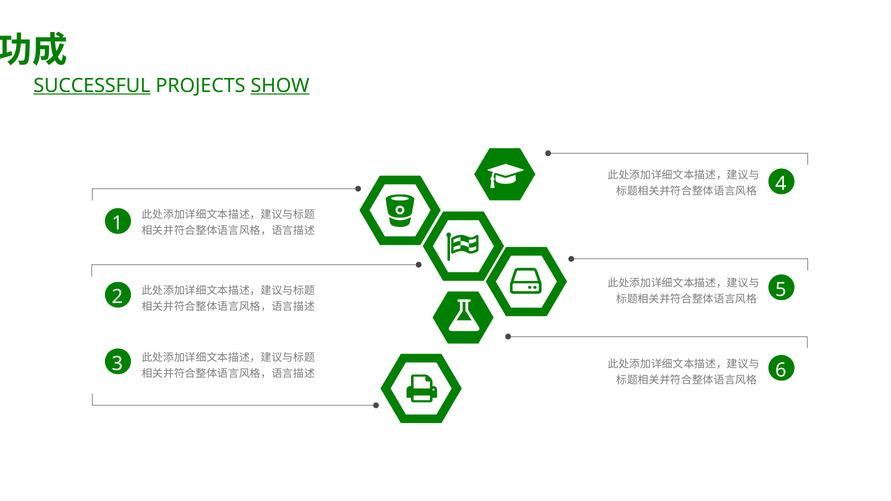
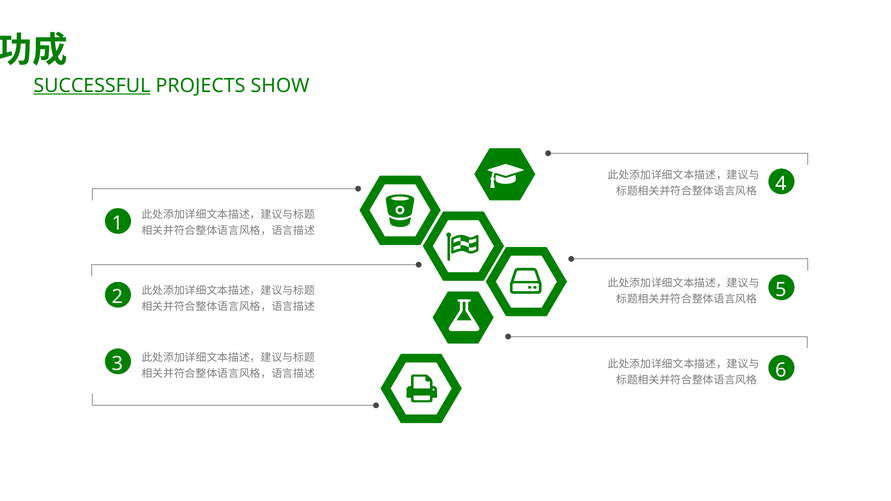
SHOW underline: present -> none (280, 86)
